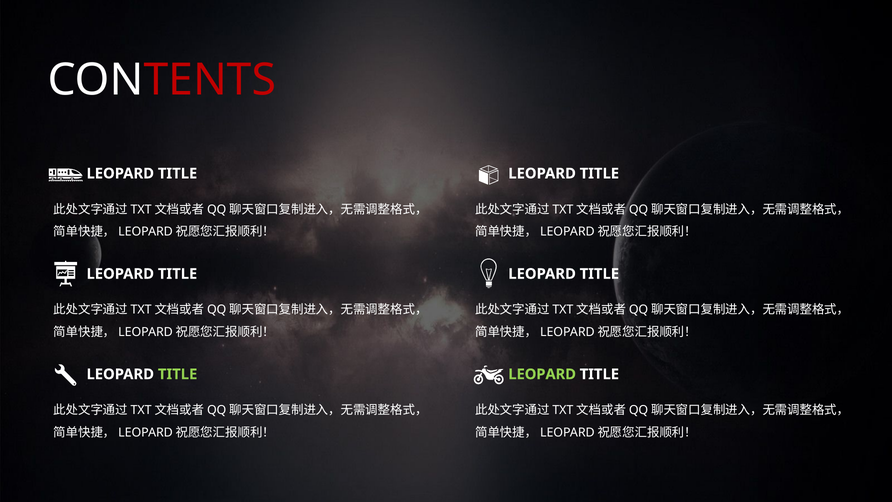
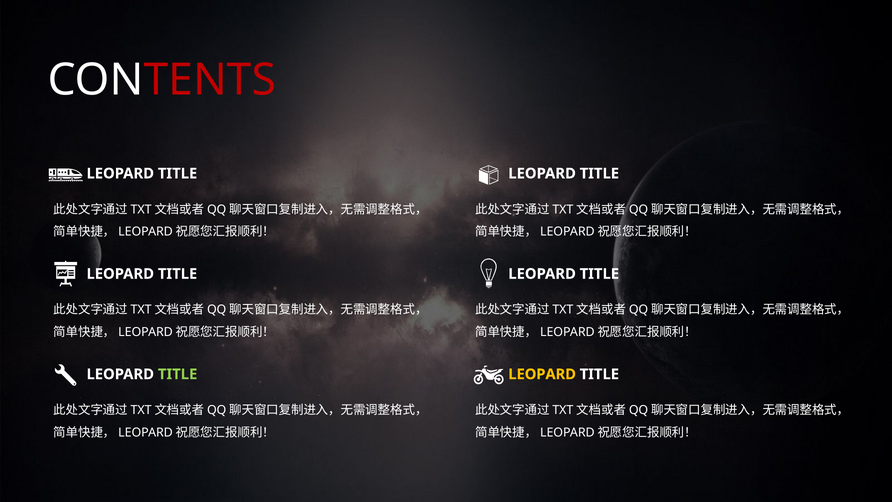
LEOPARD colour: light green -> yellow (542, 374)
